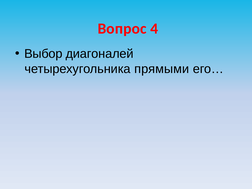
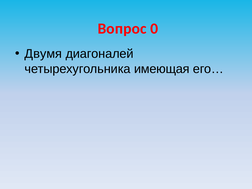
4: 4 -> 0 (154, 29)
Выбор: Выбор -> Двумя (43, 54)
прямыми: прямыми -> имеющая (162, 69)
